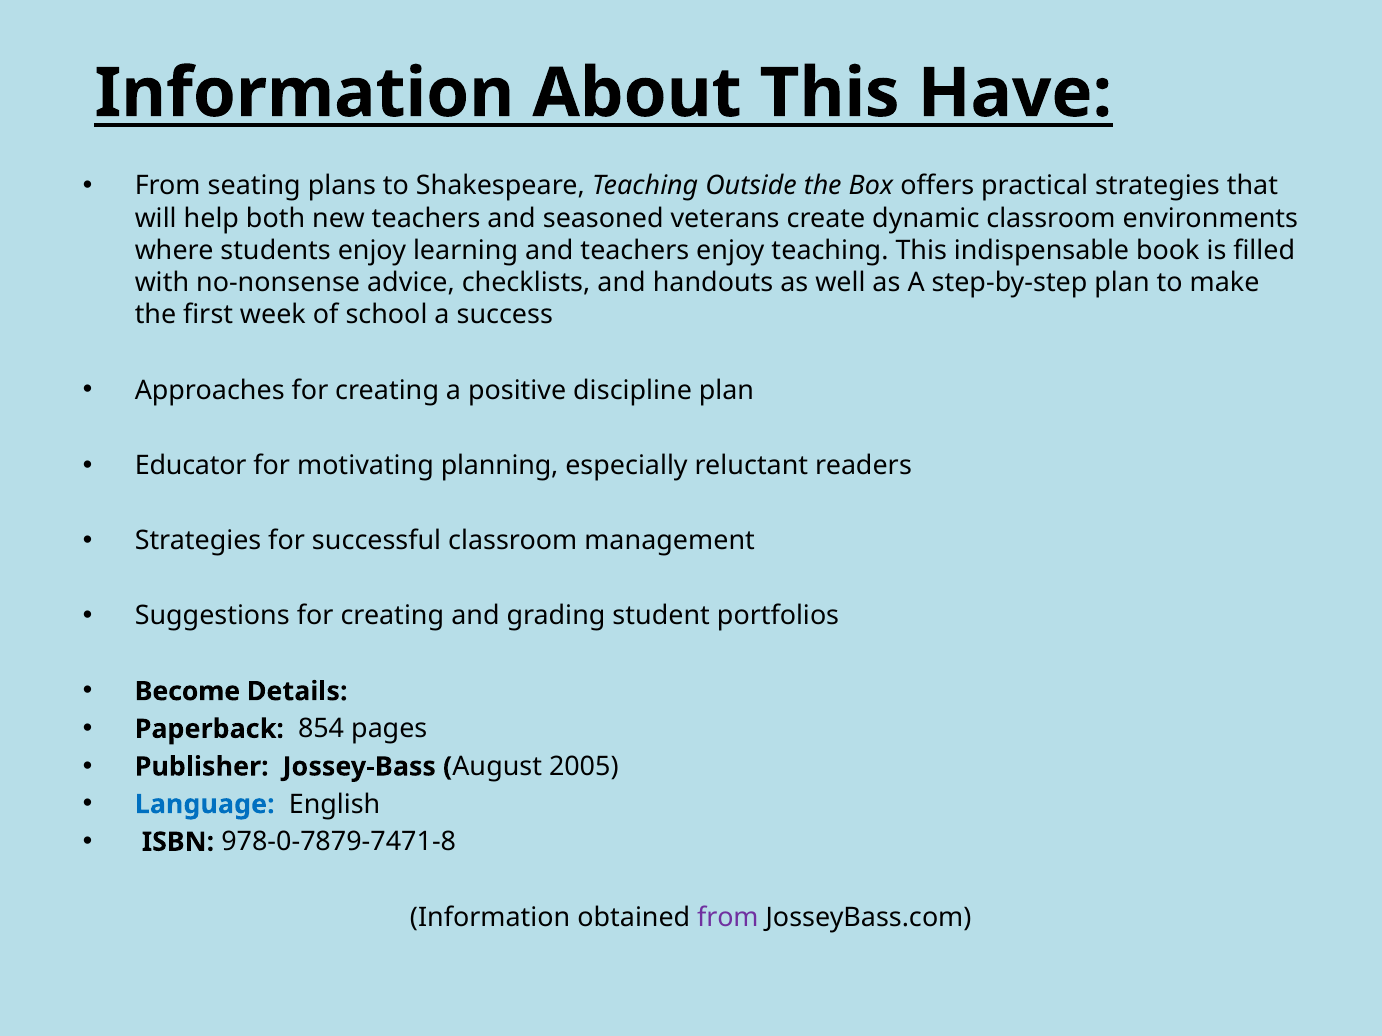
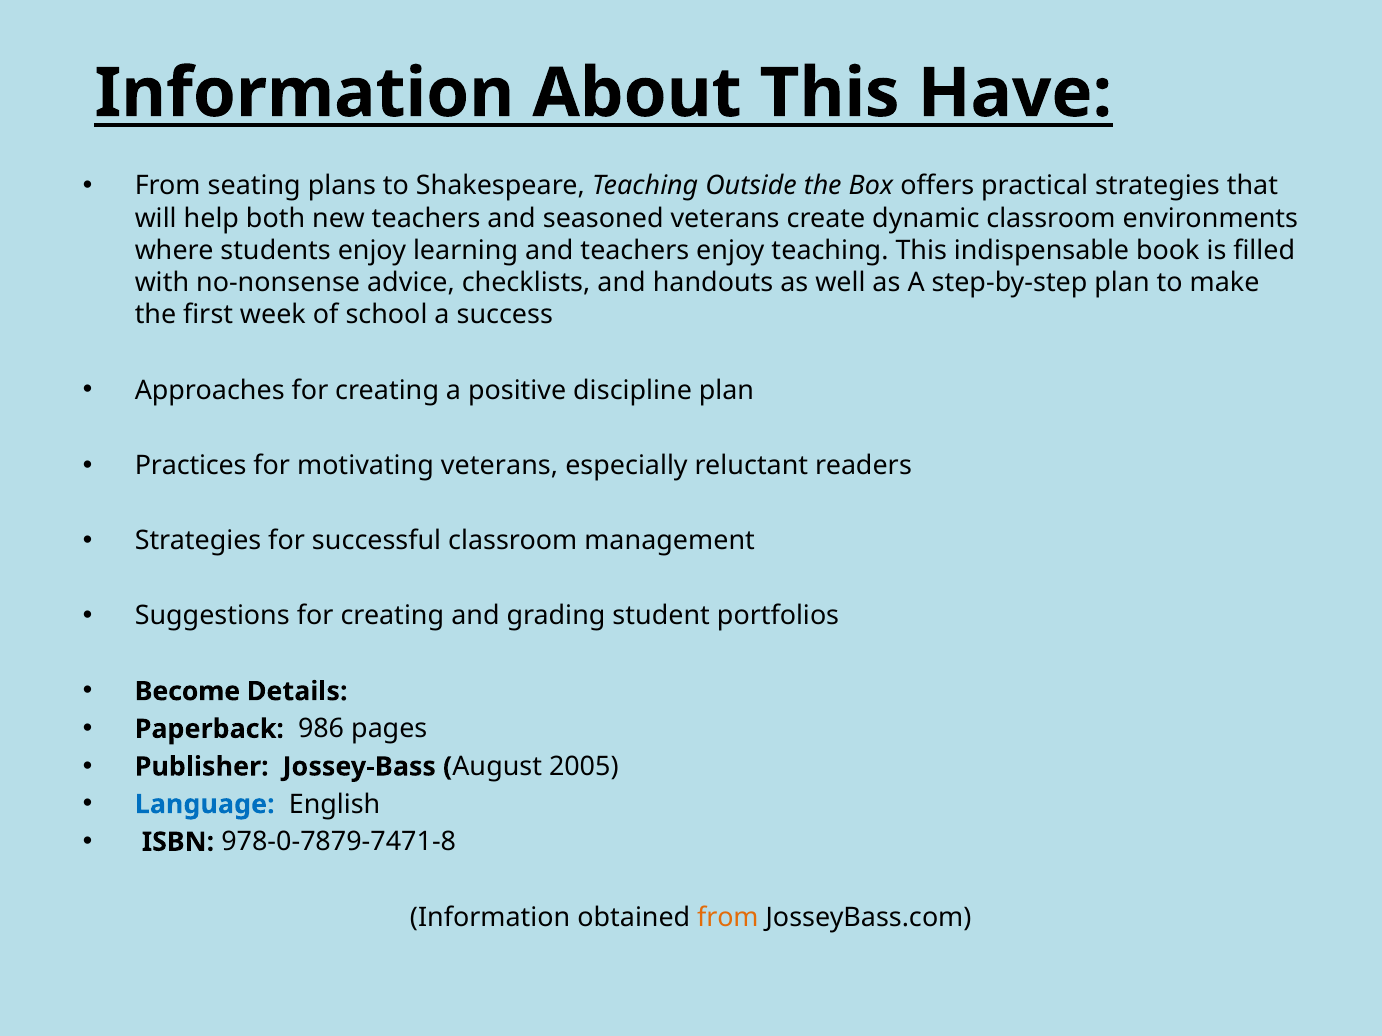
Educator: Educator -> Practices (191, 466)
motivating planning: planning -> veterans (499, 466)
854: 854 -> 986 (321, 729)
from colour: purple -> orange (728, 918)
